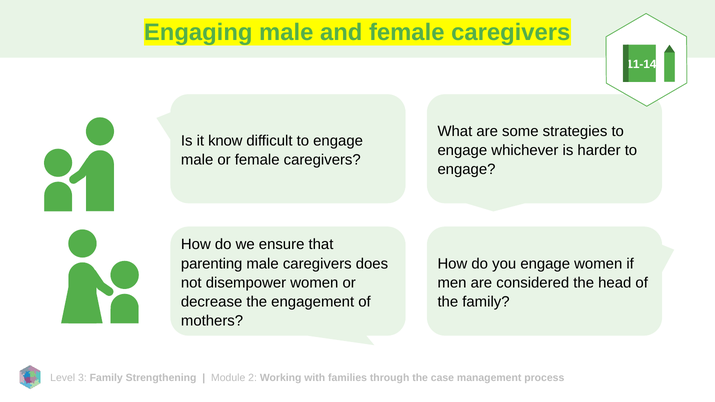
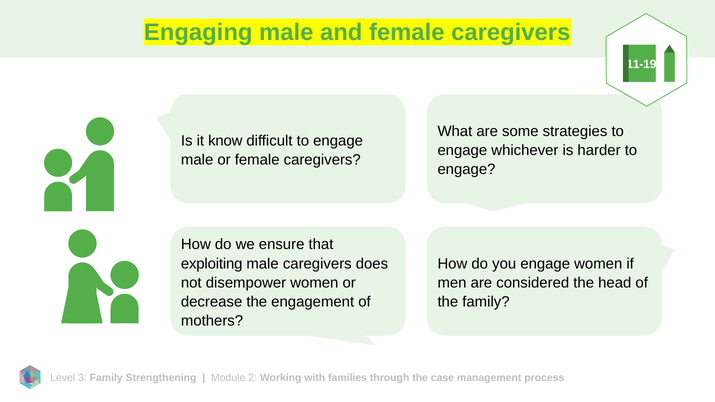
11-14: 11-14 -> 11-19 (641, 64)
parenting: parenting -> exploiting (212, 264)
